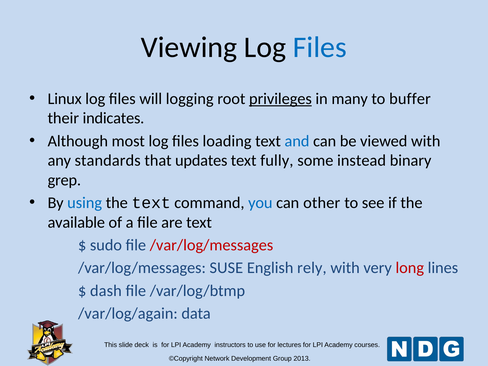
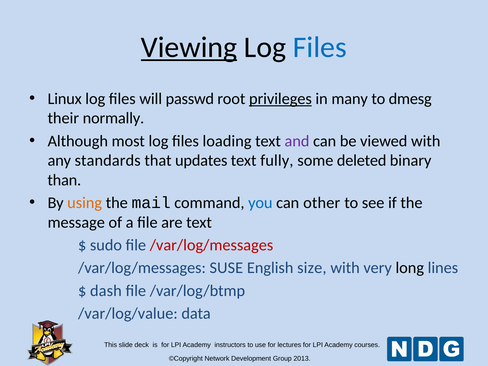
Viewing underline: none -> present (189, 47)
logging: logging -> passwd (190, 99)
buffer: buffer -> dmesg (410, 99)
indicates: indicates -> normally (113, 118)
and colour: blue -> purple (297, 141)
instead: instead -> deleted (362, 161)
grep: grep -> than (64, 180)
using colour: blue -> orange (85, 203)
the text: text -> mail (151, 203)
available: available -> message (76, 222)
rely: rely -> size (312, 268)
long colour: red -> black (410, 268)
/var/log/again: /var/log/again -> /var/log/value (128, 313)
